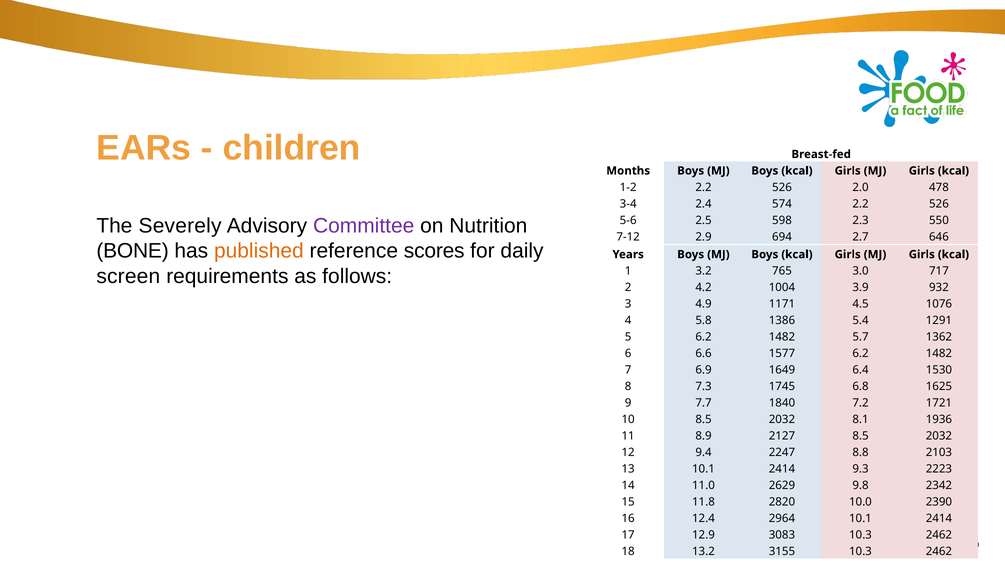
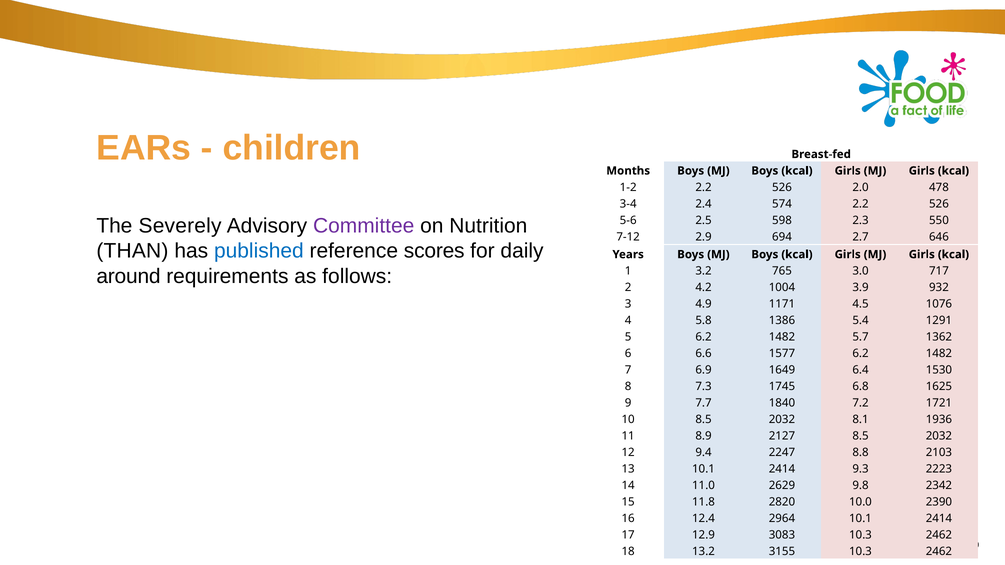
BONE: BONE -> THAN (132, 251)
published colour: orange -> blue (259, 251)
screen: screen -> around (129, 276)
